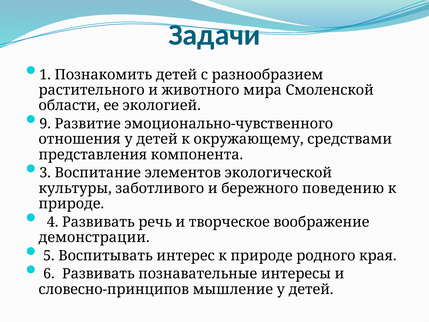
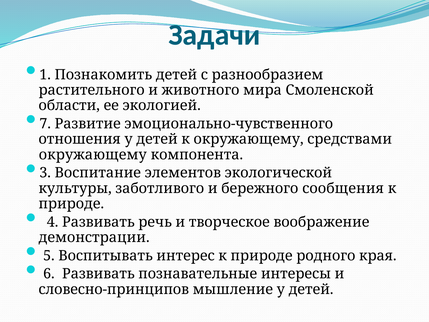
9: 9 -> 7 (45, 124)
представления: представления -> окружающему (93, 155)
поведению: поведению -> сообщения (343, 188)
